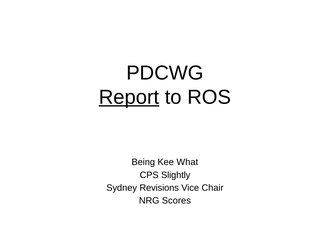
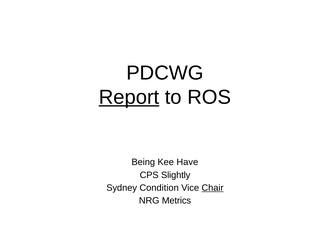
What: What -> Have (187, 162)
Revisions: Revisions -> Condition (159, 187)
Chair underline: none -> present (213, 187)
Scores: Scores -> Metrics (176, 200)
